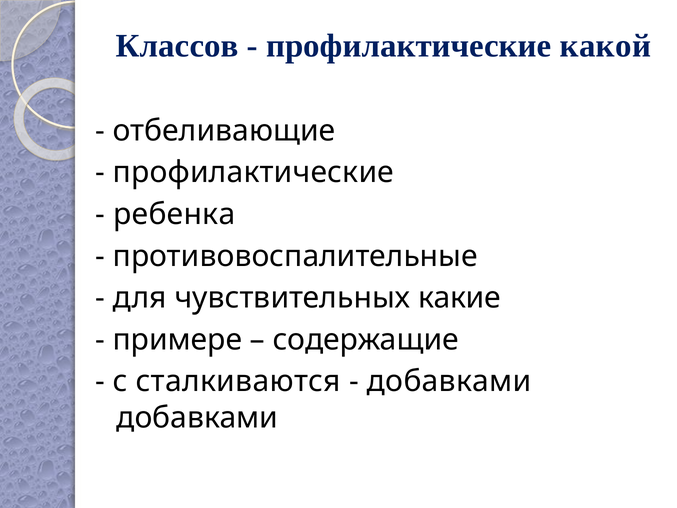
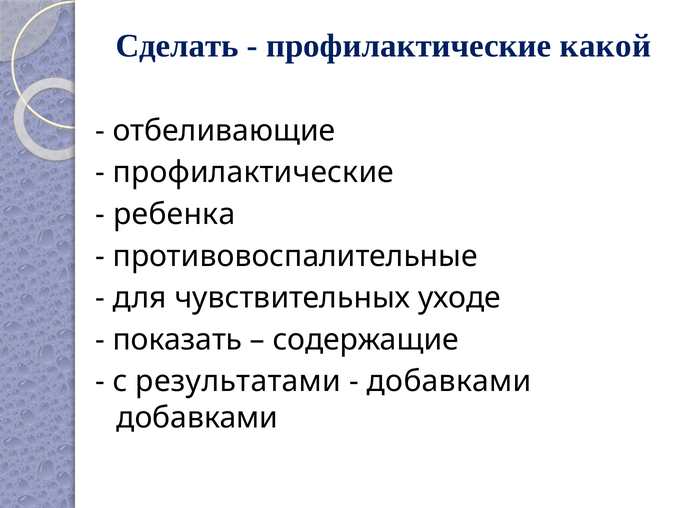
Классов: Классов -> Сделать (177, 46)
какие: какие -> уходе (459, 298)
примере: примере -> показать (178, 340)
сталкиваются: сталкиваются -> результатами (238, 381)
